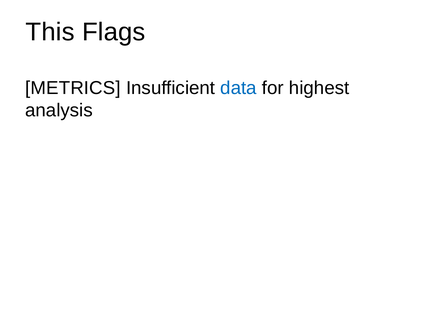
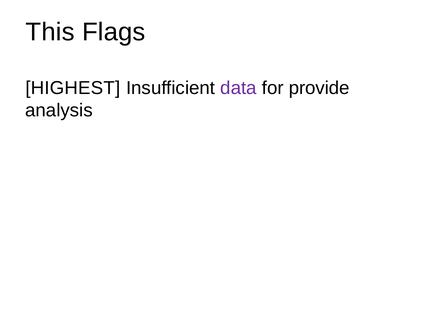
METRICS: METRICS -> HIGHEST (73, 88)
data colour: blue -> purple (239, 88)
highest: highest -> provide (319, 88)
